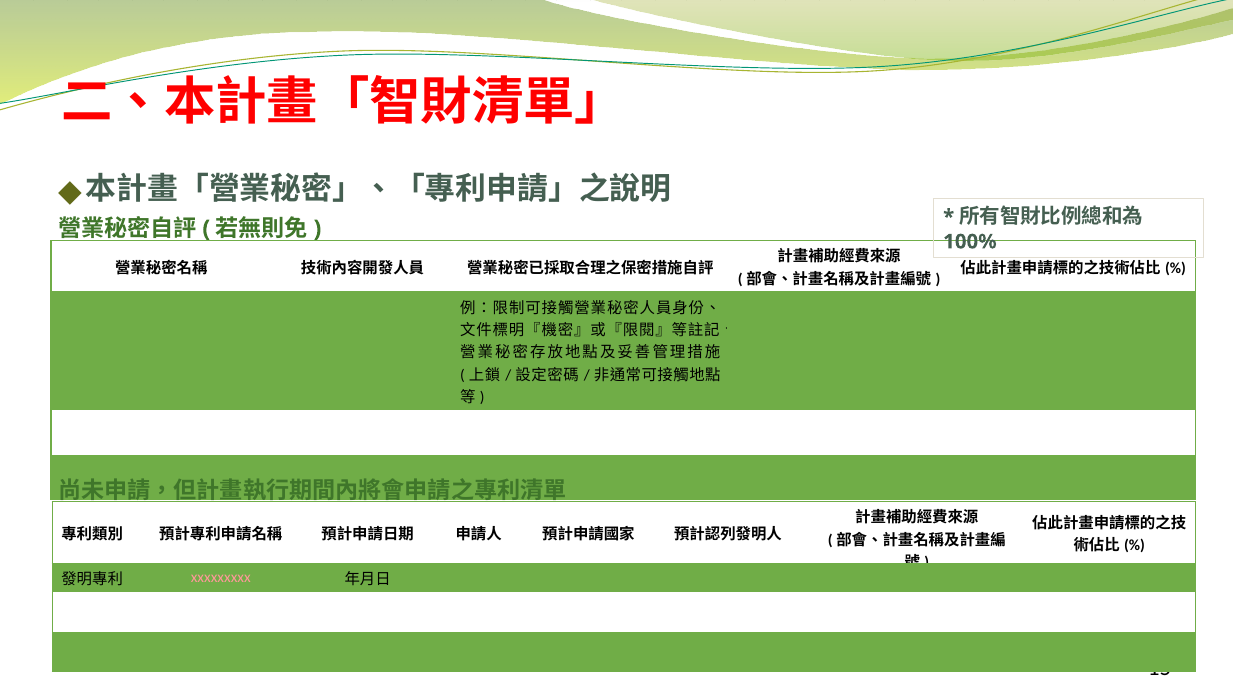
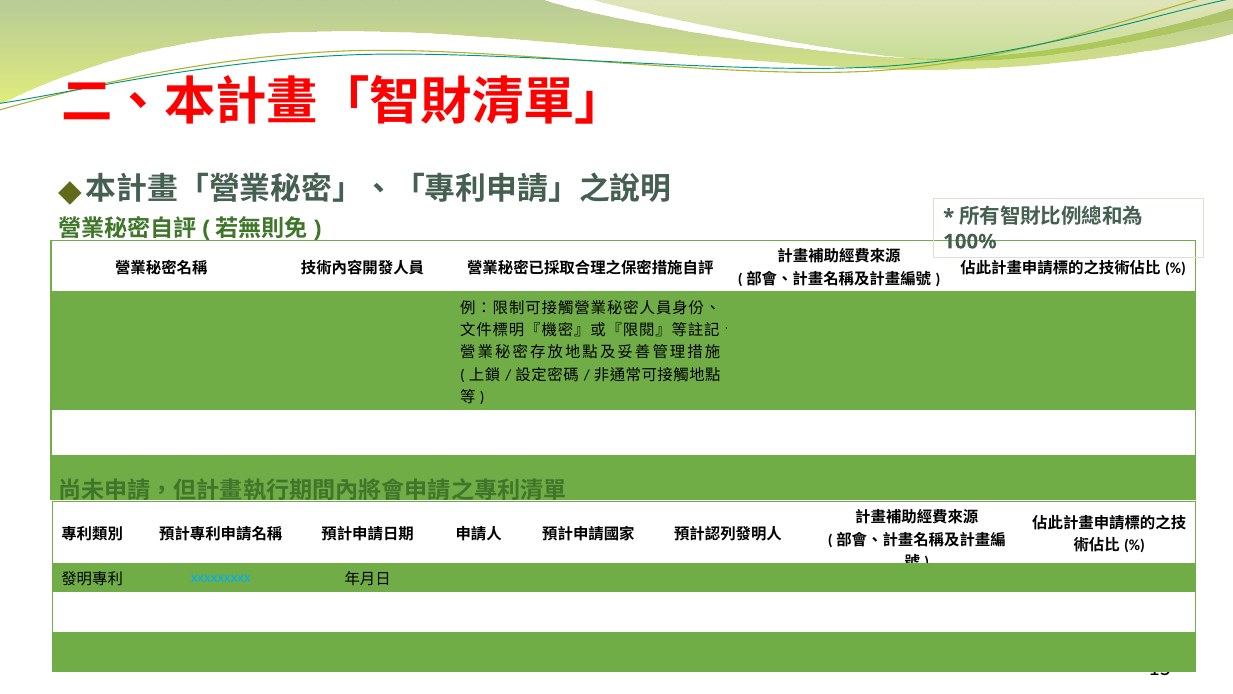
xxxxxxxxx colour: pink -> light blue (221, 577)
